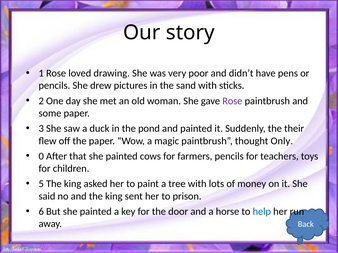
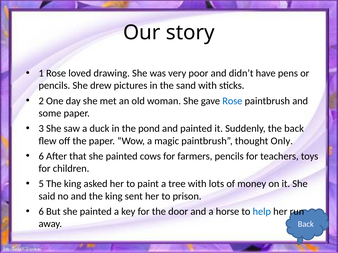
Rose colour: purple -> blue (232, 101)
the their: their -> back (294, 129)
0: 0 -> 6 (41, 156)
